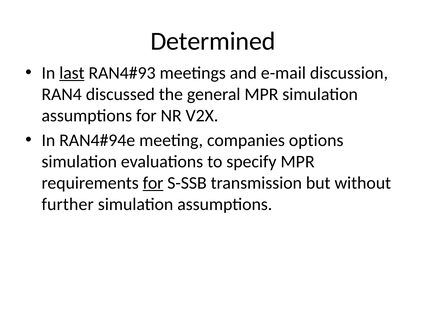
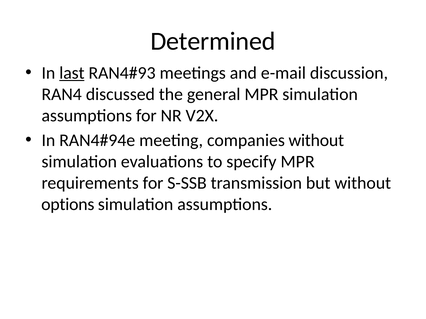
companies options: options -> without (316, 141)
for underline: present -> none (153, 183)
further: further -> options (68, 204)
